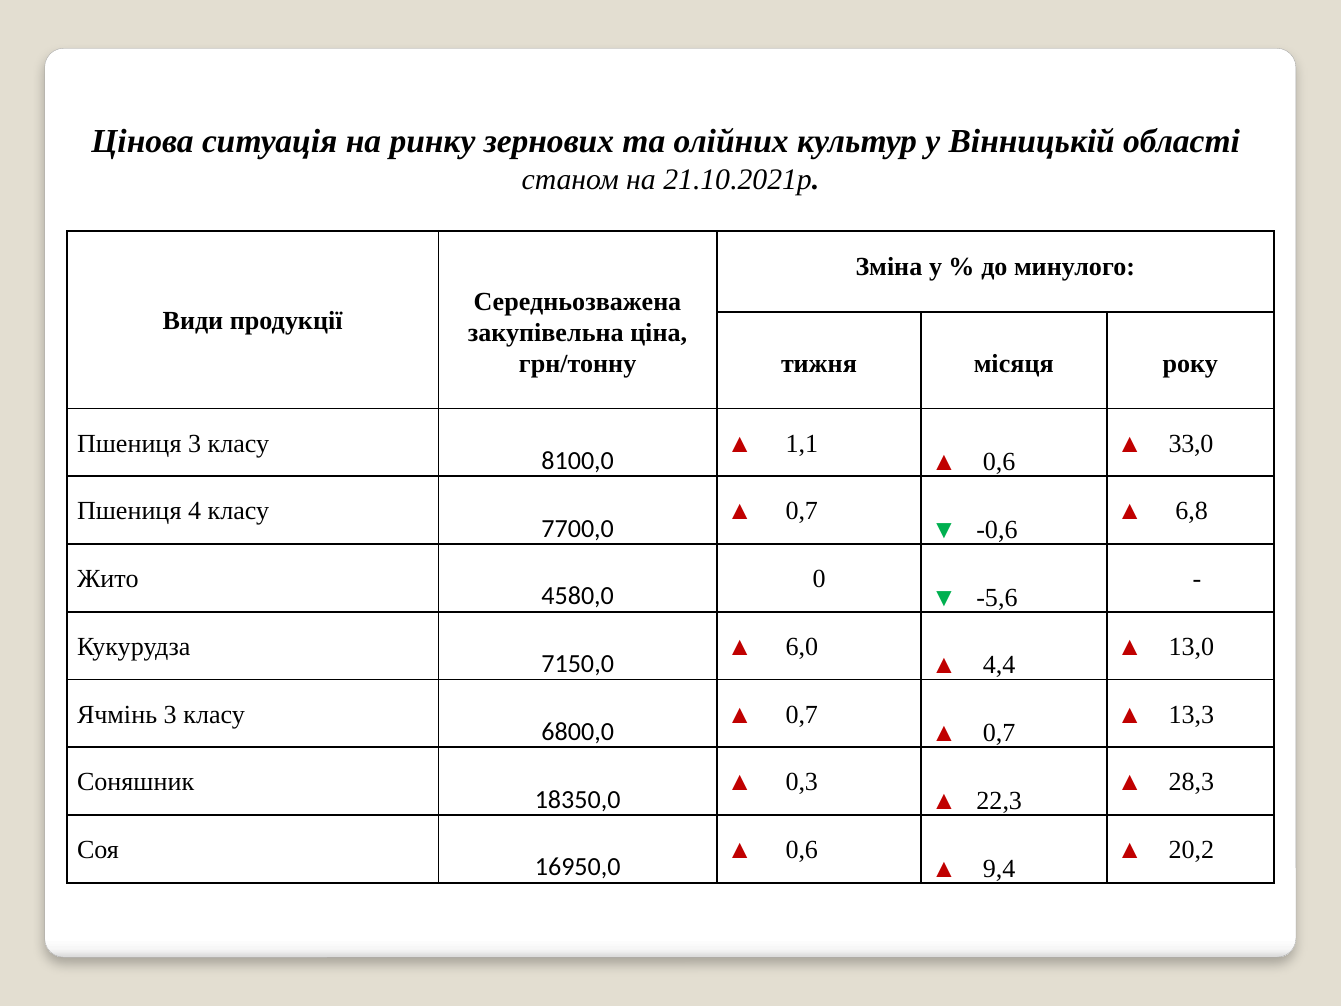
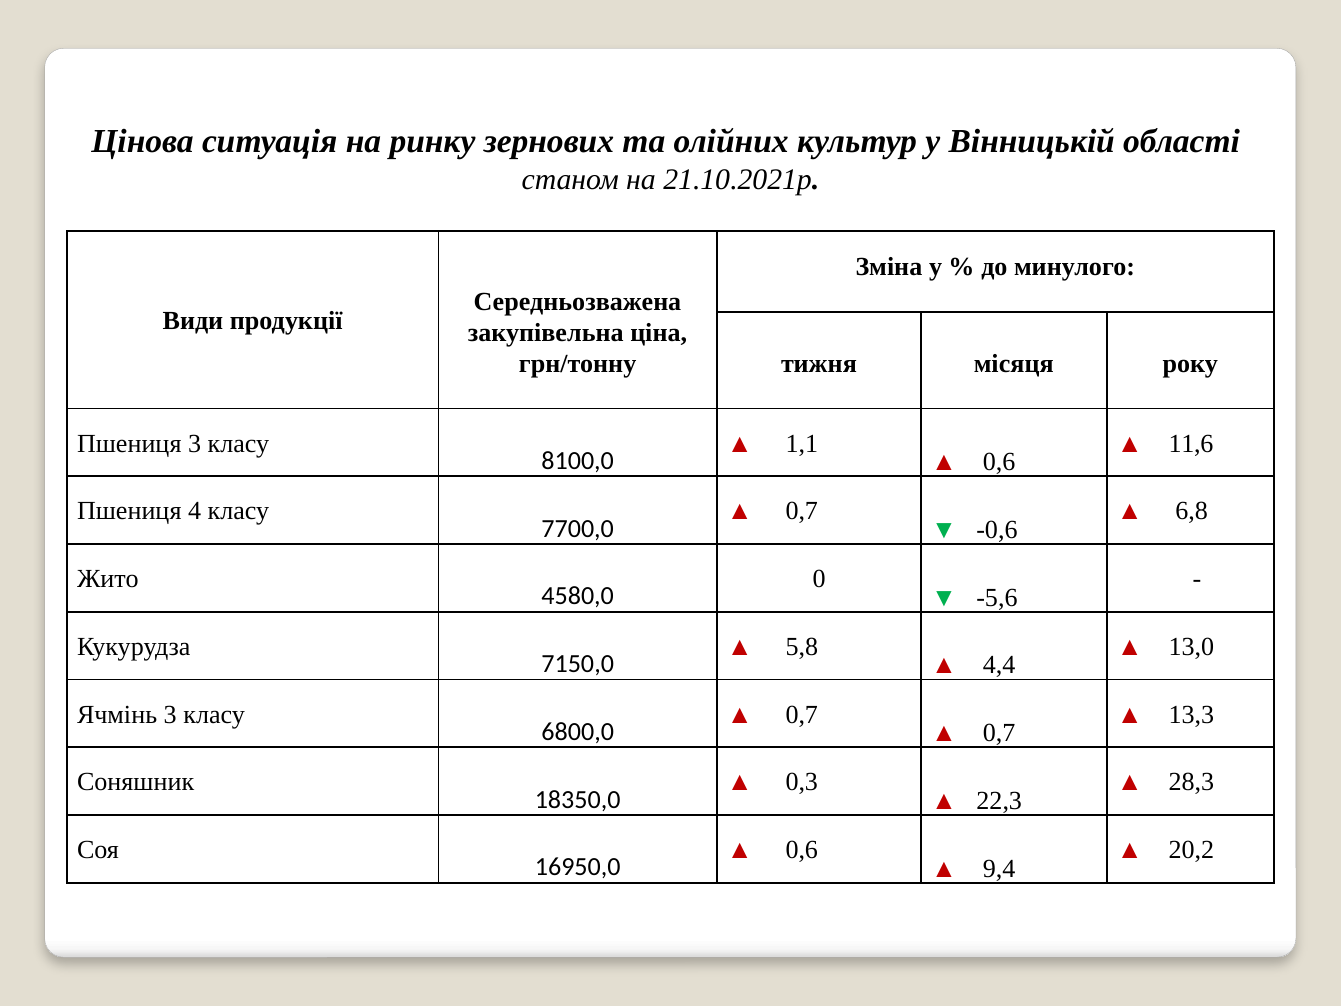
33,0: 33,0 -> 11,6 (1191, 443)
6,0: 6,0 -> 5,8 (802, 647)
